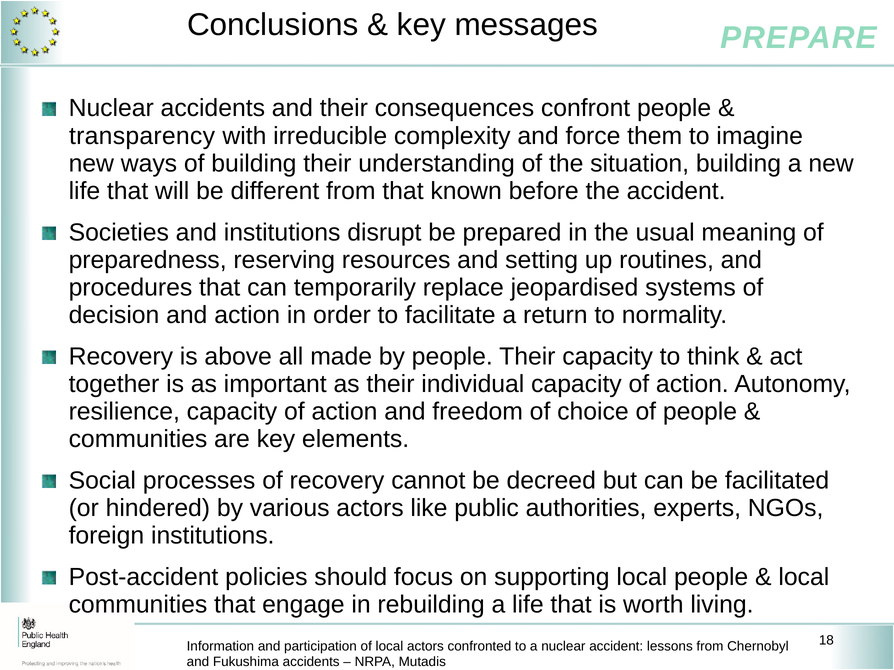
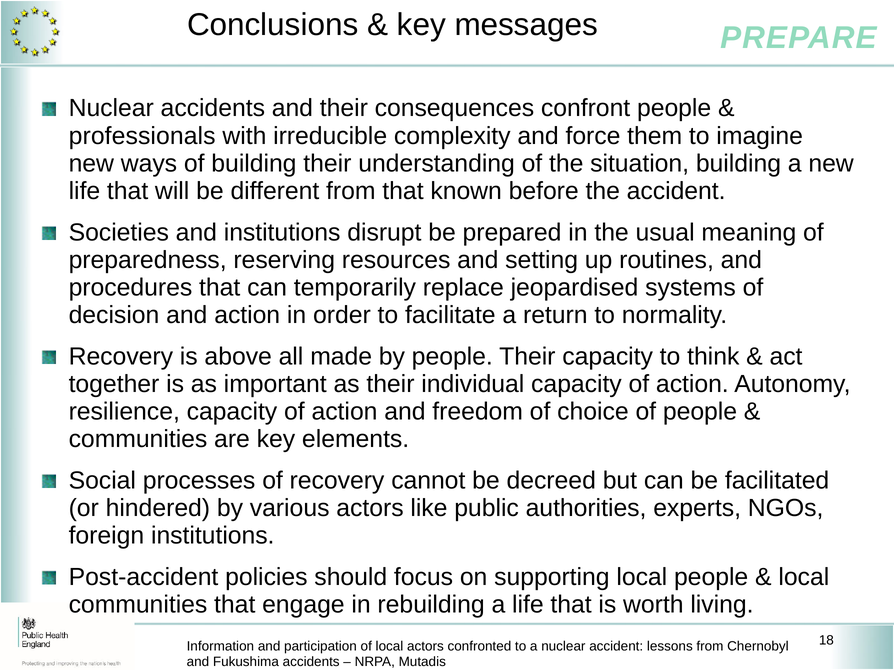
transparency: transparency -> professionals (142, 136)
